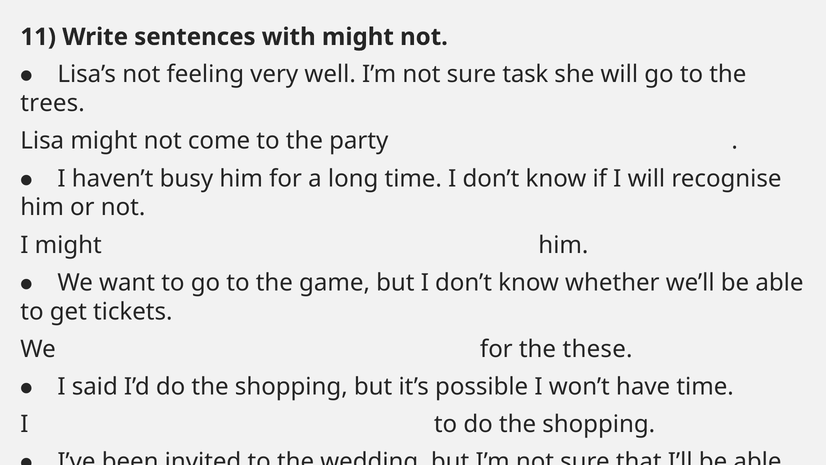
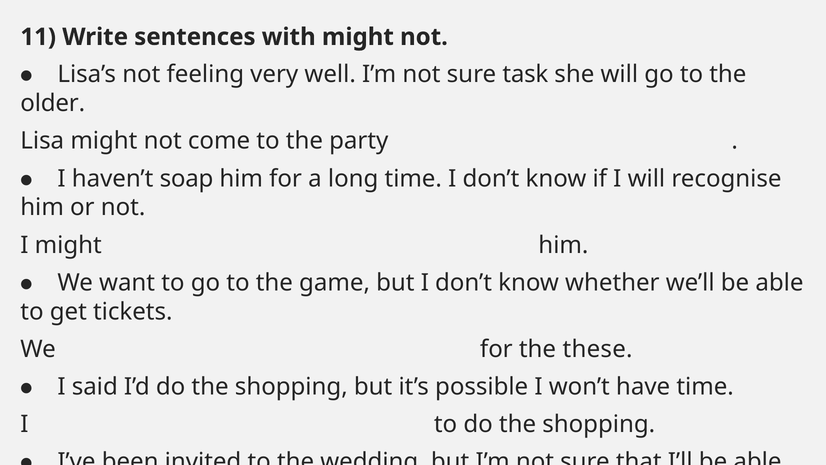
trees: trees -> older (53, 103)
busy: busy -> soap (187, 178)
